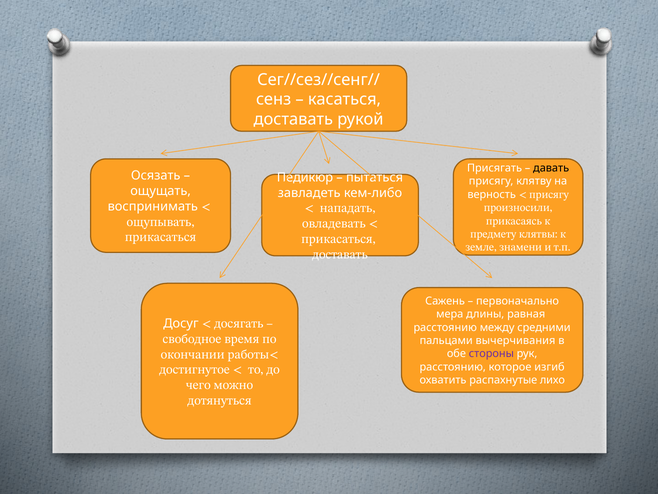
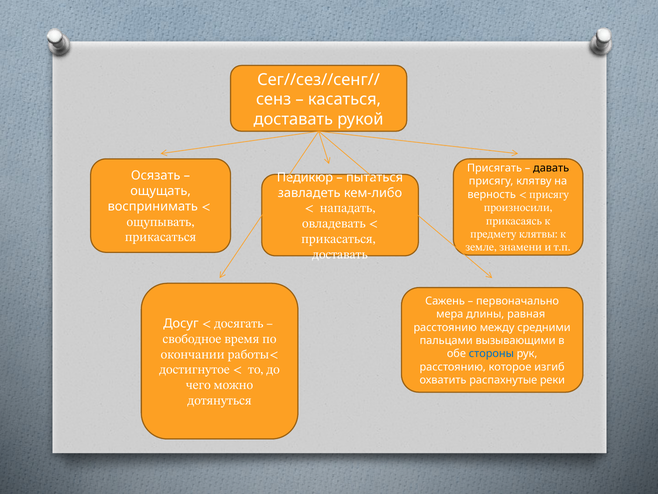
вычерчивания: вычерчивания -> вызывающими (516, 340)
стороны colour: purple -> blue (491, 353)
лихо: лихо -> реки (552, 380)
